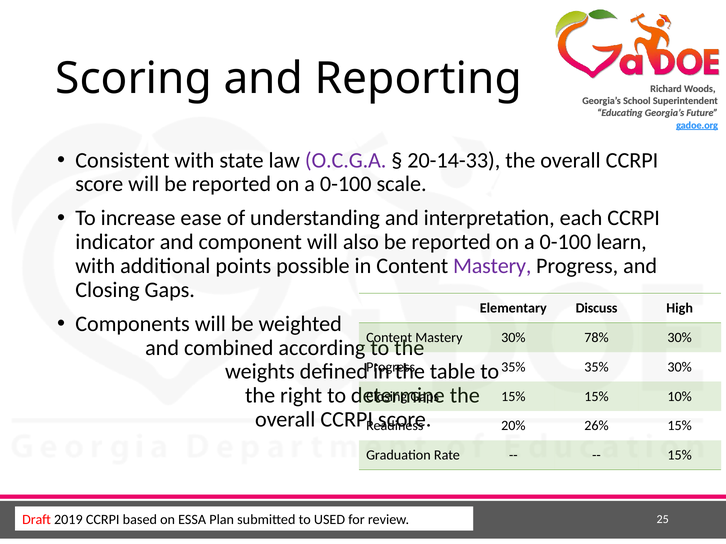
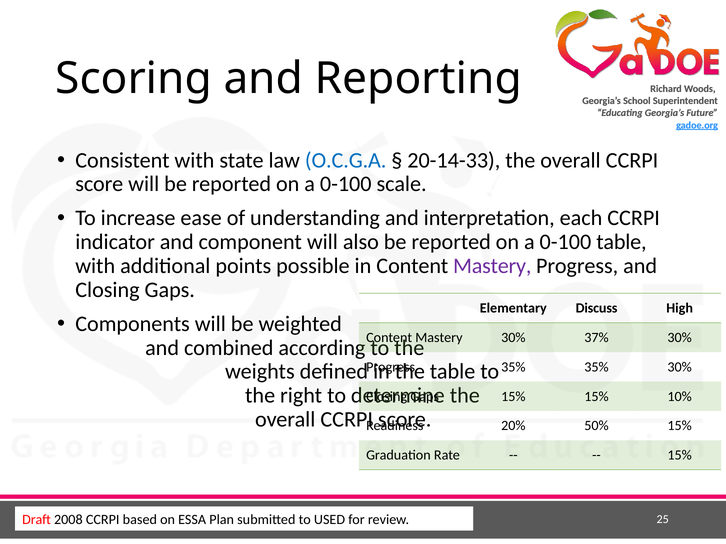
O.C.G.A colour: purple -> blue (346, 160)
0-100 learn: learn -> table (621, 242)
78%: 78% -> 37% (596, 338)
26%: 26% -> 50% (596, 426)
2019: 2019 -> 2008 (68, 520)
